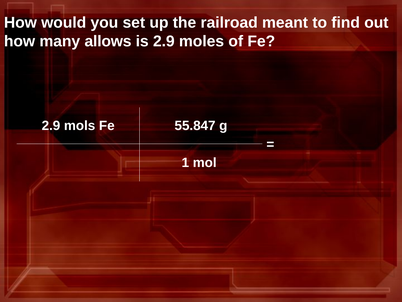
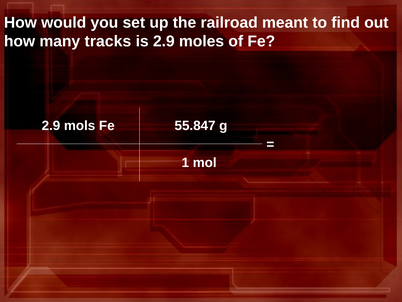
allows: allows -> tracks (108, 41)
